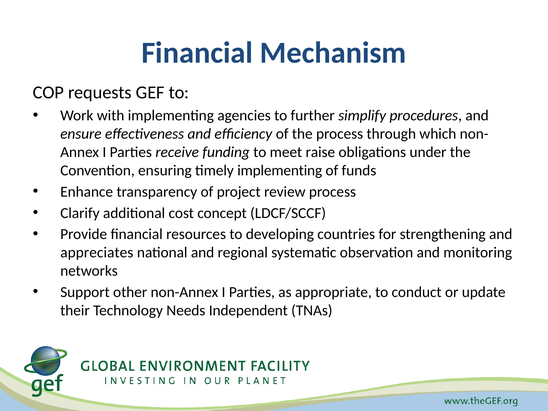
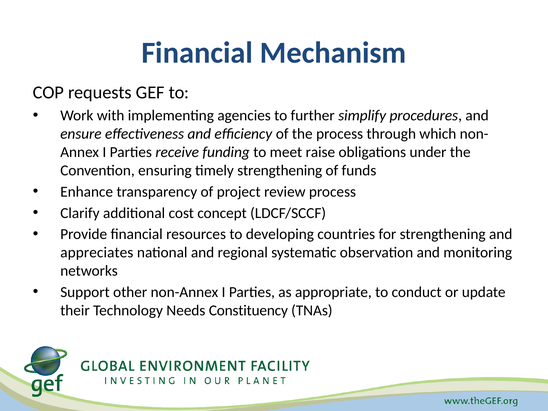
timely implementing: implementing -> strengthening (280, 170)
Independent: Independent -> Constituency (248, 310)
